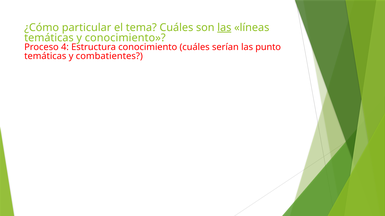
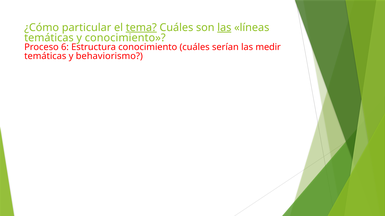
tema underline: none -> present (141, 28)
4: 4 -> 6 (65, 47)
punto: punto -> medir (268, 47)
combatientes: combatientes -> behaviorismo (109, 56)
